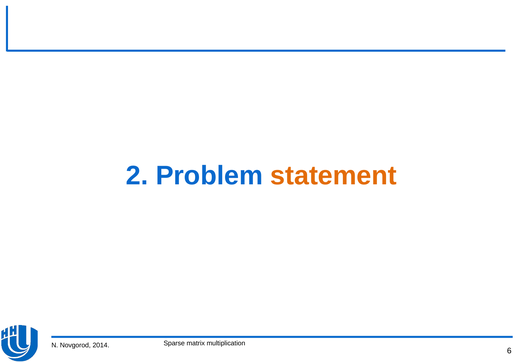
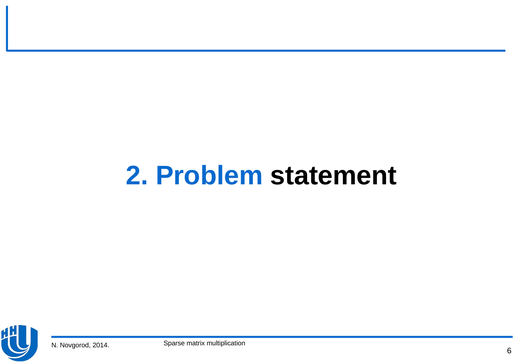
statement colour: orange -> black (334, 176)
